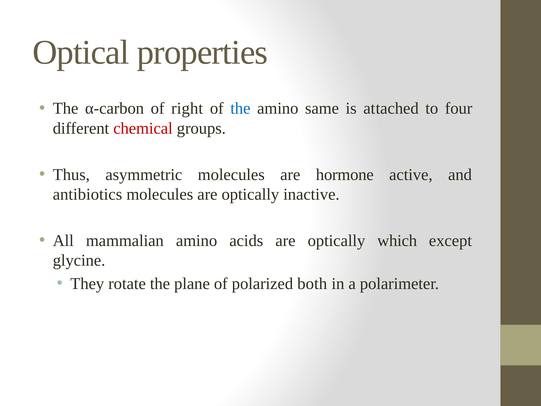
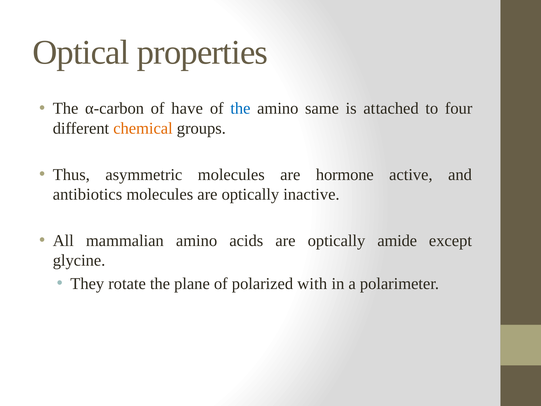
right: right -> have (187, 108)
chemical colour: red -> orange (143, 128)
which: which -> amide (397, 240)
both: both -> with (312, 283)
